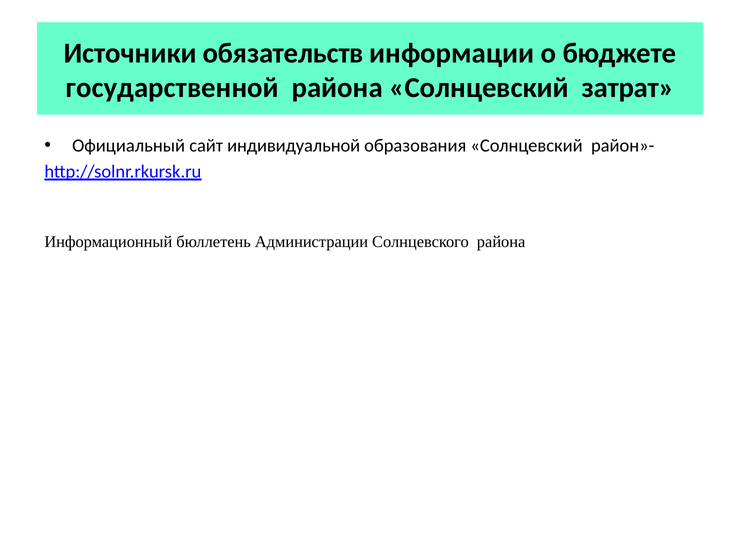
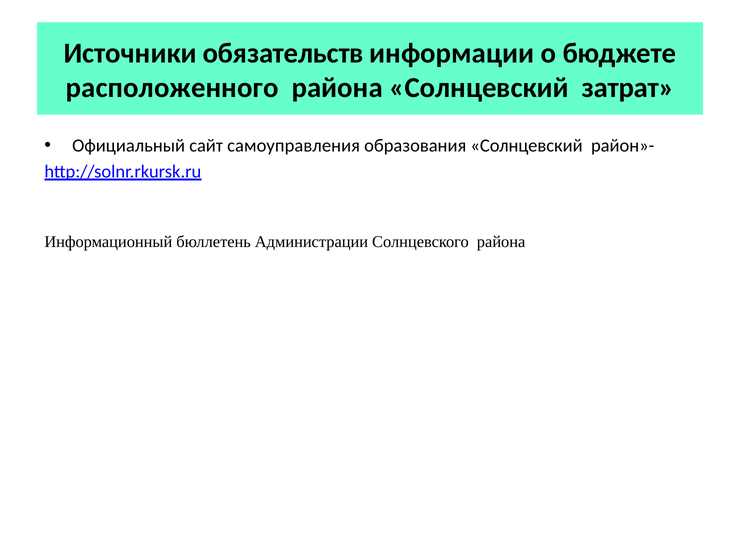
государственной: государственной -> расположенного (172, 88)
индивидуальной: индивидуальной -> самоуправления (294, 146)
